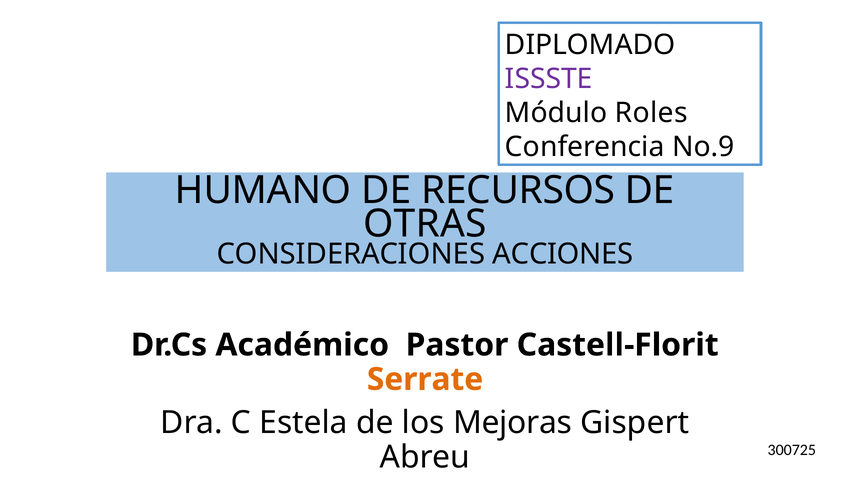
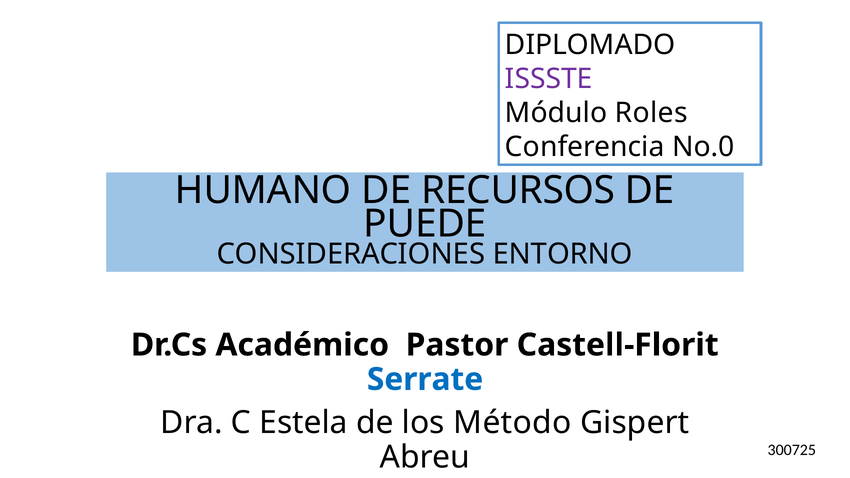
No.9: No.9 -> No.0 (703, 147)
OTRAS: OTRAS -> PUEDE (425, 224)
ACCIONES: ACCIONES -> ENTORNO (563, 254)
Serrate colour: orange -> blue (425, 379)
Mejoras: Mejoras -> Método (512, 423)
